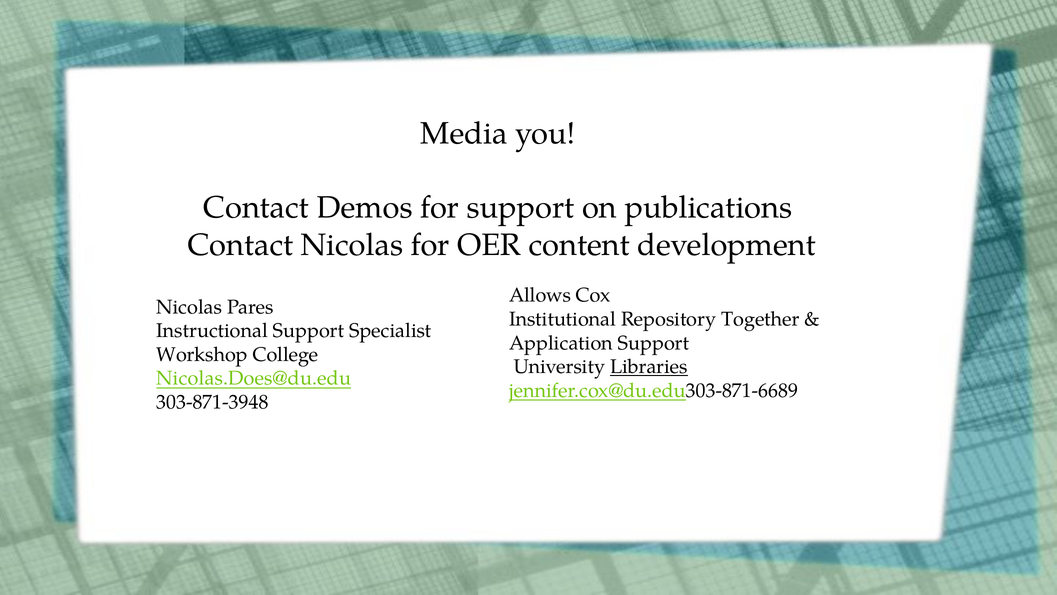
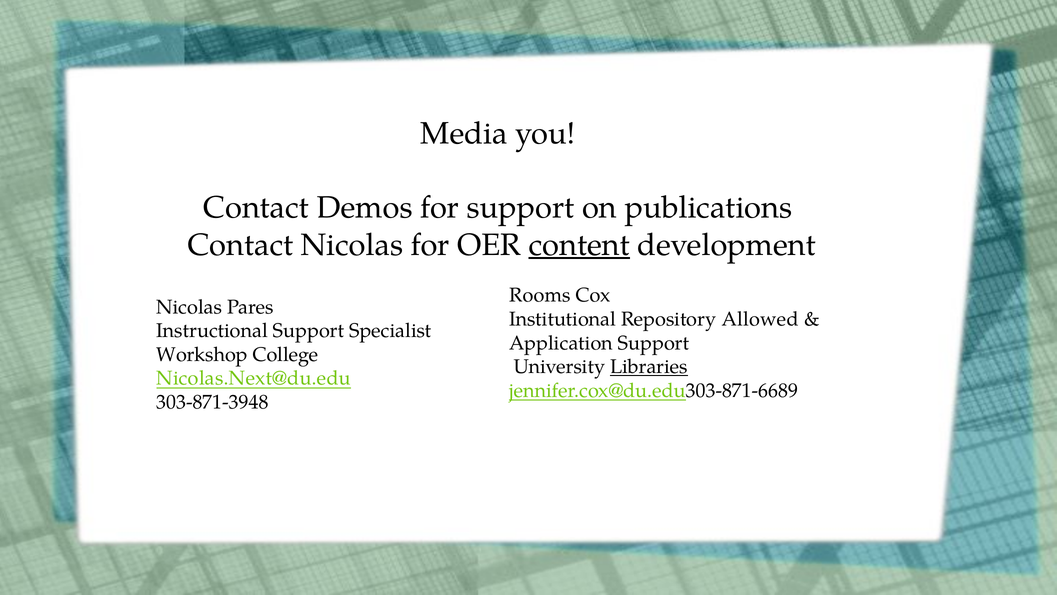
content underline: none -> present (579, 245)
Allows: Allows -> Rooms (540, 295)
Together: Together -> Allowed (760, 319)
Nicolas.Does@du.edu: Nicolas.Does@du.edu -> Nicolas.Next@du.edu (254, 378)
